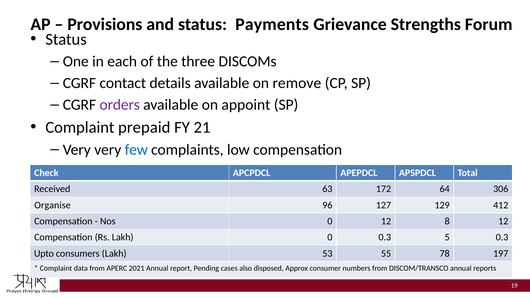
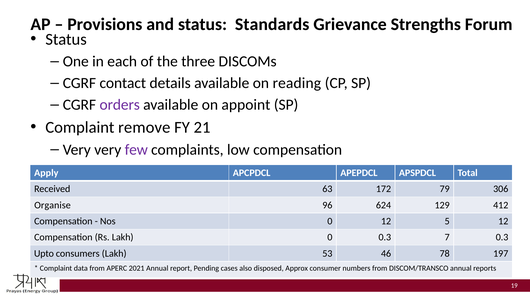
Payments: Payments -> Standards (272, 25)
remove: remove -> reading (297, 83)
prepaid: prepaid -> remove (144, 127)
few colour: blue -> purple (136, 150)
Check: Check -> Apply (46, 173)
64: 64 -> 79 (445, 189)
127: 127 -> 624 (384, 205)
8: 8 -> 5 (447, 221)
5: 5 -> 7 (447, 237)
55: 55 -> 46 (386, 254)
